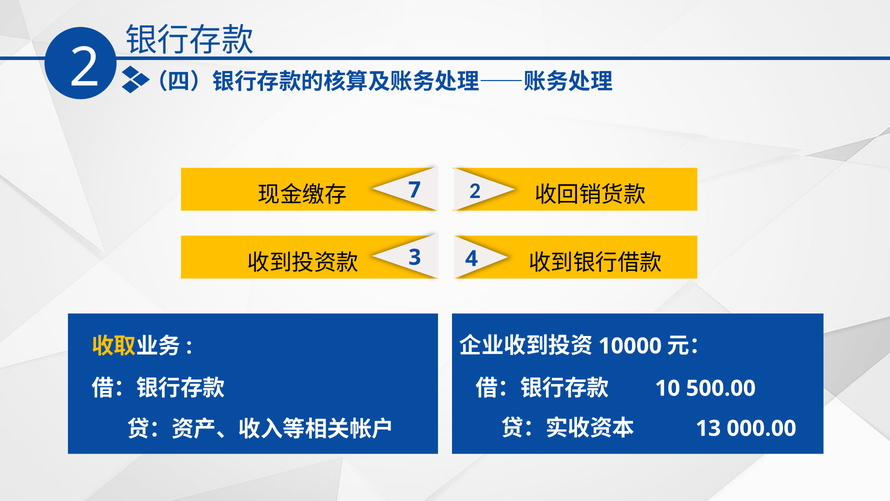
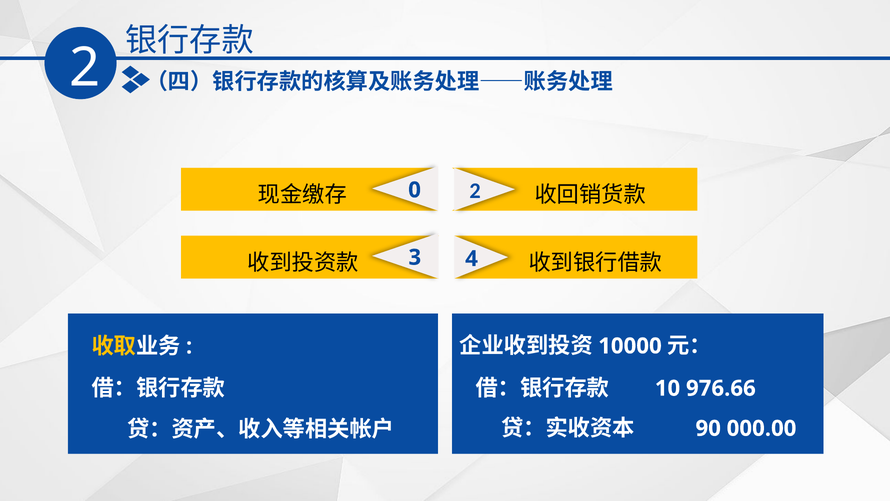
7: 7 -> 0 (415, 190)
500.00: 500.00 -> 976.66 (721, 388)
13: 13 -> 90 (708, 428)
